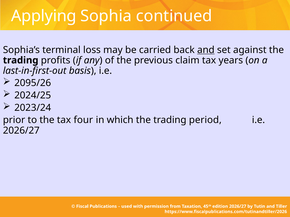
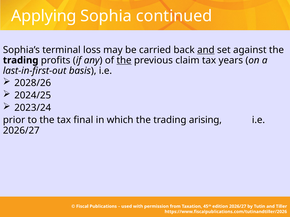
the underline: none -> present (124, 60)
2095/26: 2095/26 -> 2028/26 (33, 83)
four: four -> final (83, 120)
period: period -> arising (205, 120)
